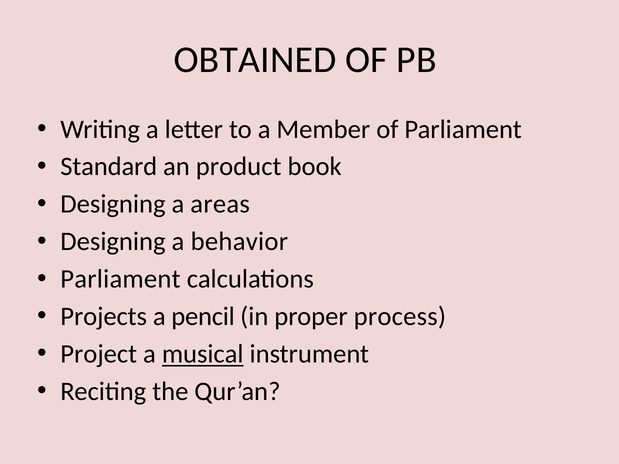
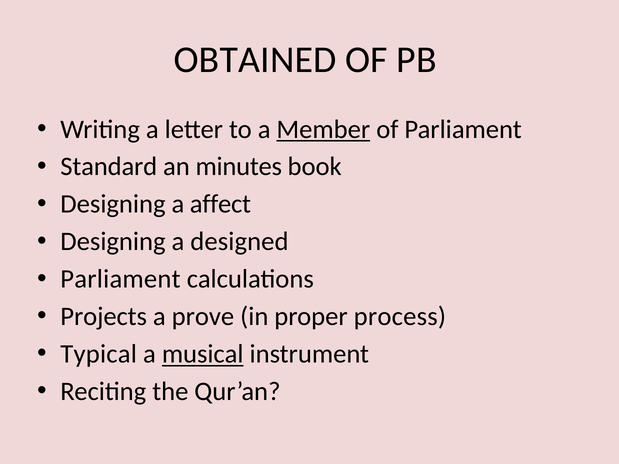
Member underline: none -> present (323, 129)
product: product -> minutes (239, 167)
areas: areas -> affect (220, 204)
behavior: behavior -> designed (239, 242)
pencil: pencil -> prove (203, 317)
Project: Project -> Typical (99, 354)
